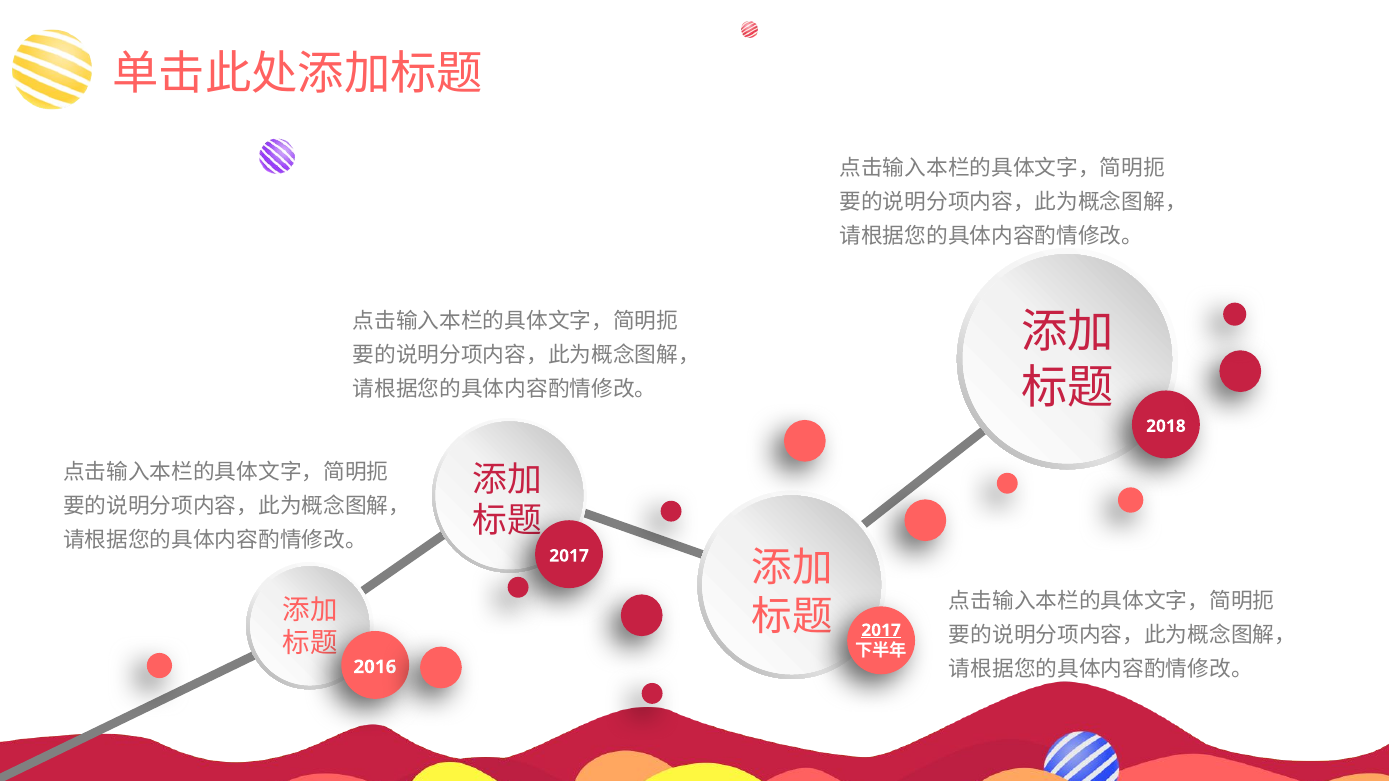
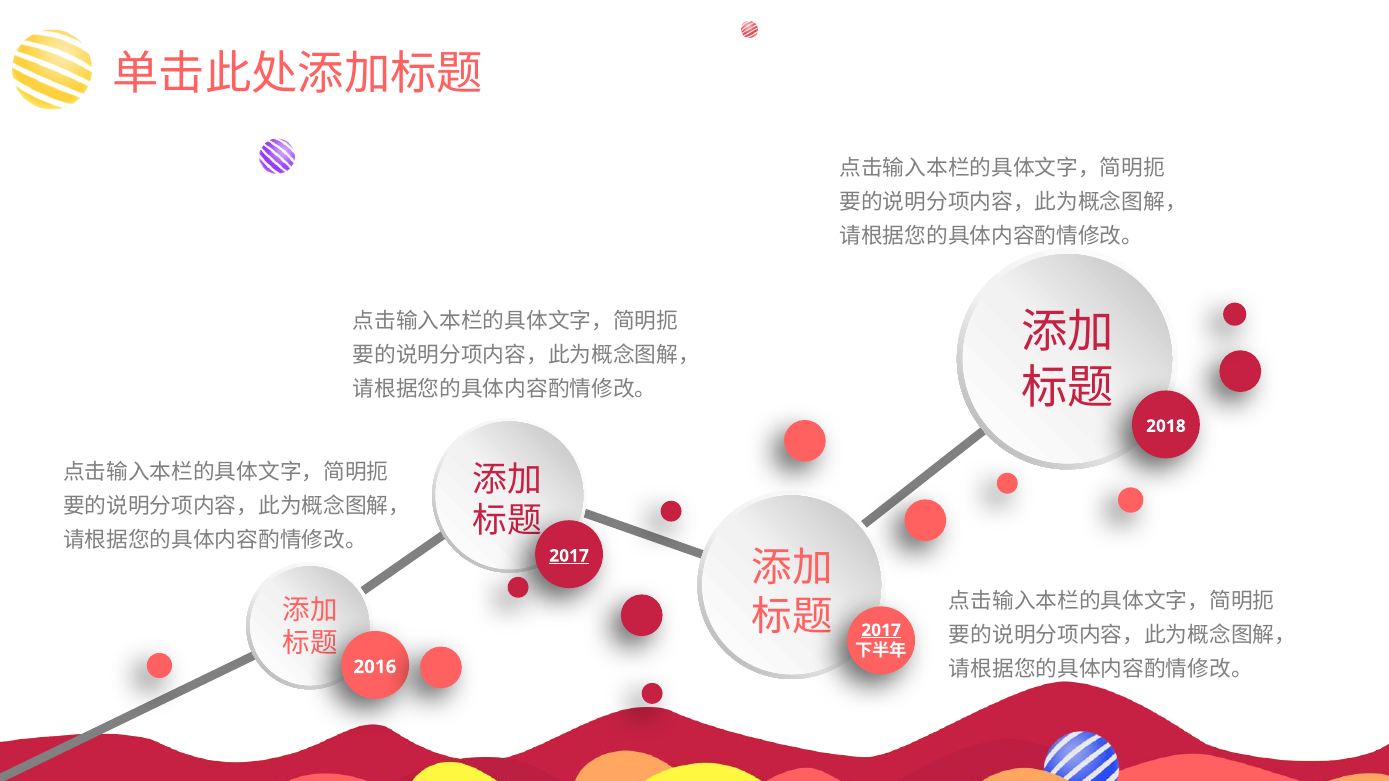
2017 underline: none -> present (569, 556)
